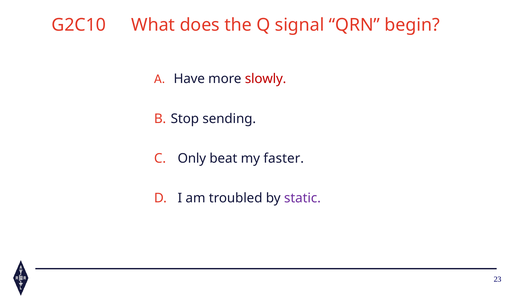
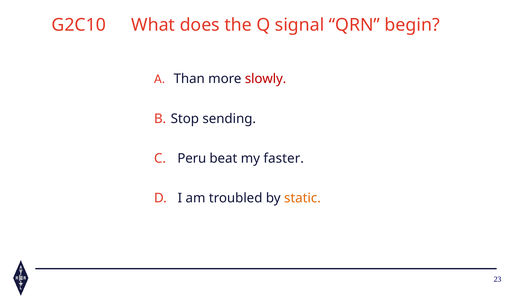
Have: Have -> Than (189, 79)
Only: Only -> Peru (192, 159)
static colour: purple -> orange (302, 198)
